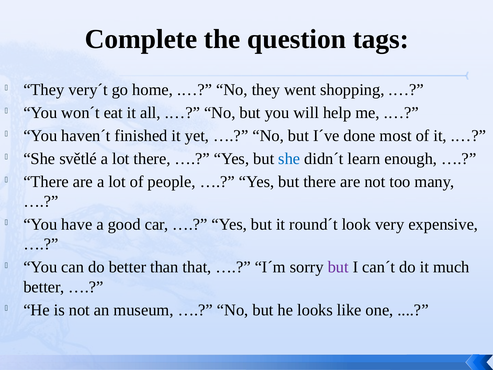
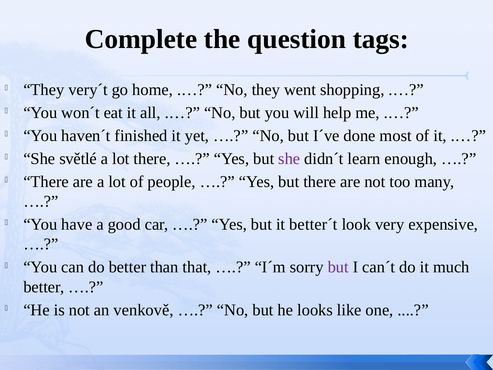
she colour: blue -> purple (289, 159)
round´t: round´t -> better´t (313, 224)
museum: museum -> venkově (144, 310)
